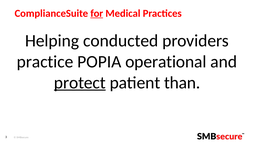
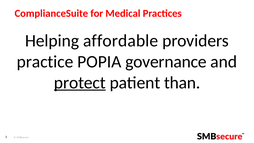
for underline: present -> none (97, 13)
conducted: conducted -> affordable (121, 41)
operational: operational -> governance (166, 62)
